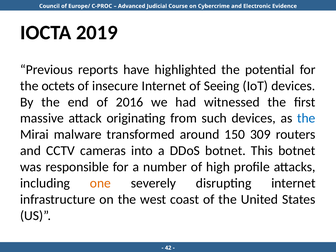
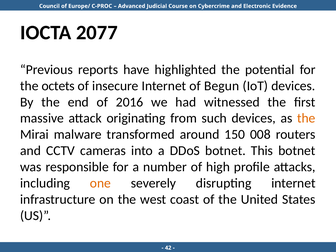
2019: 2019 -> 2077 (97, 33)
Seeing: Seeing -> Begun (222, 86)
the colour: blue -> orange (306, 118)
309: 309 -> 008 (260, 135)
